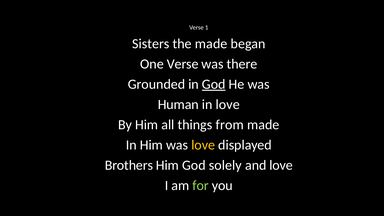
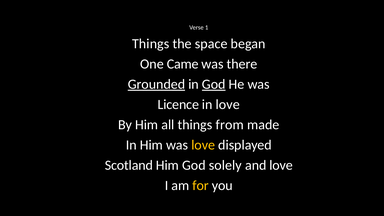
Sisters: Sisters -> Things (151, 44)
the made: made -> space (211, 44)
One Verse: Verse -> Came (183, 64)
Grounded underline: none -> present (156, 84)
Human: Human -> Licence (178, 104)
Brothers: Brothers -> Scotland (129, 165)
for colour: light green -> yellow (201, 185)
